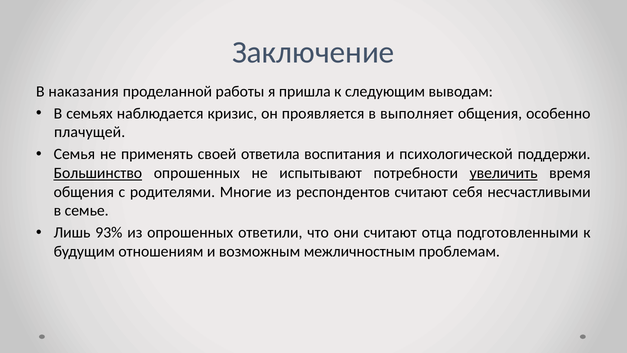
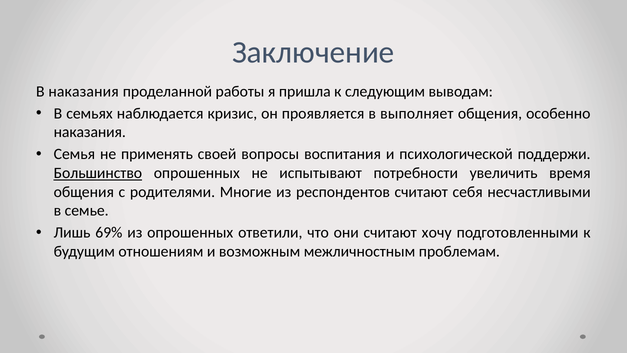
плачущей: плачущей -> наказания (90, 132)
ответила: ответила -> вопросы (270, 154)
увеличить underline: present -> none (504, 173)
93%: 93% -> 69% (109, 233)
отца: отца -> хочу (437, 233)
